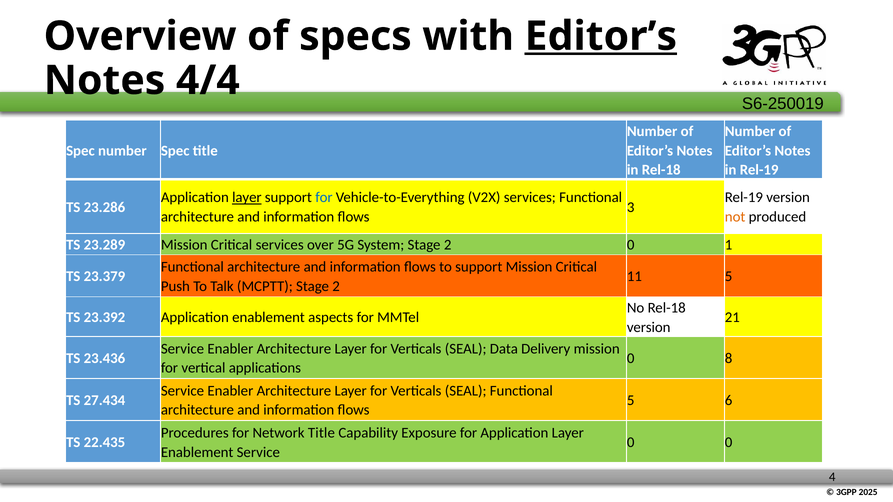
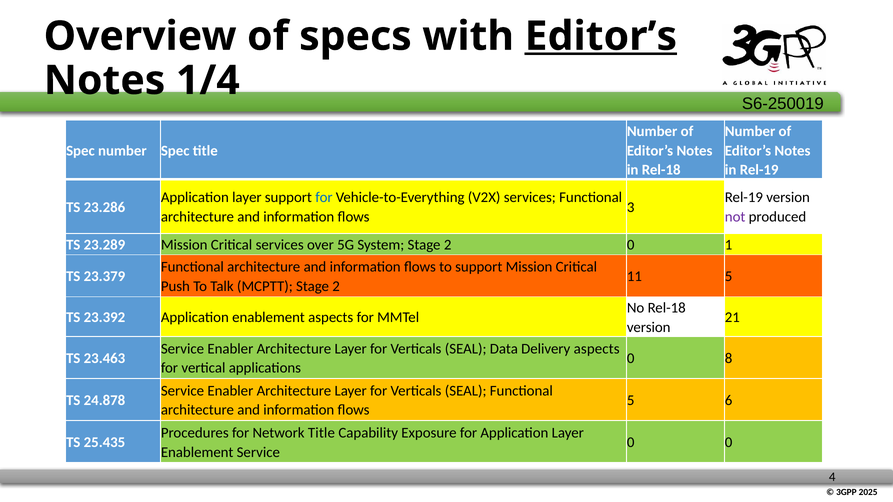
4/4: 4/4 -> 1/4 (208, 81)
layer underline: present -> none (247, 198)
not colour: orange -> purple (735, 217)
Delivery mission: mission -> aspects (597, 349)
23.436: 23.436 -> 23.463 (104, 359)
27.434: 27.434 -> 24.878 (104, 401)
22.435: 22.435 -> 25.435 (104, 443)
